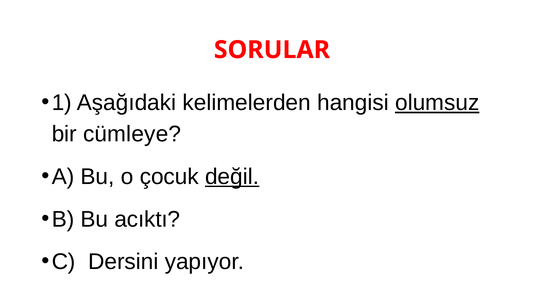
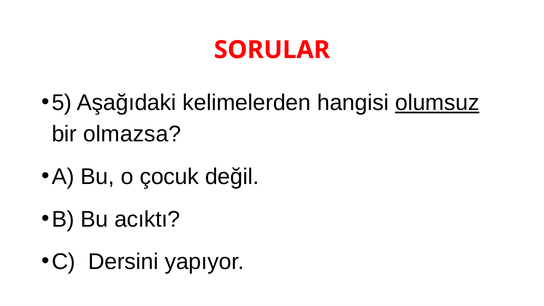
1: 1 -> 5 (62, 103)
cümleye: cümleye -> olmazsa (132, 134)
değil underline: present -> none (232, 177)
